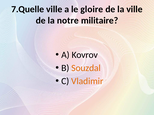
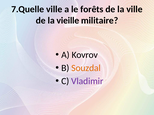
gloire: gloire -> forêts (92, 9)
notre: notre -> vieille (68, 21)
Vladimir colour: orange -> purple (87, 82)
